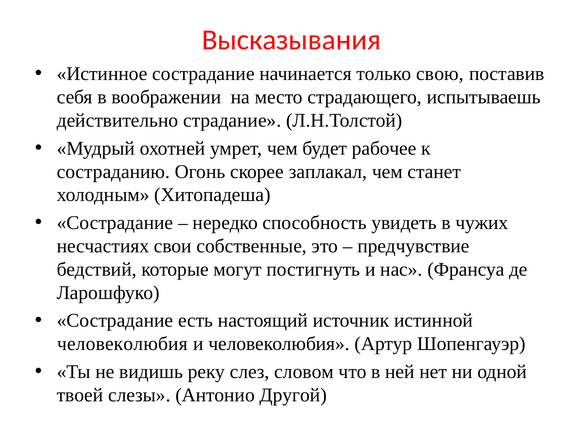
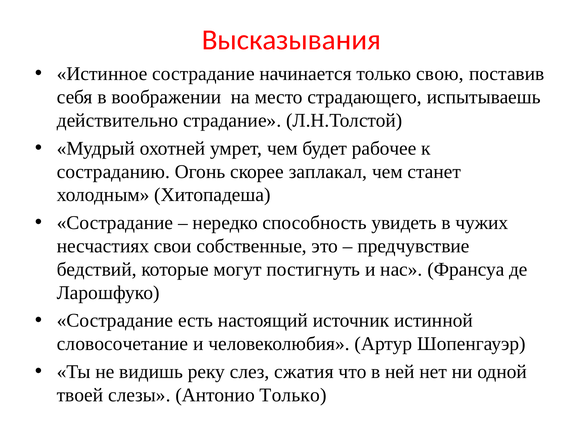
человеколюбия: человеколюбия -> словосочетание (123, 344)
словом: словом -> сжатия (304, 372)
Антонио Другой: Другой -> Только (293, 395)
